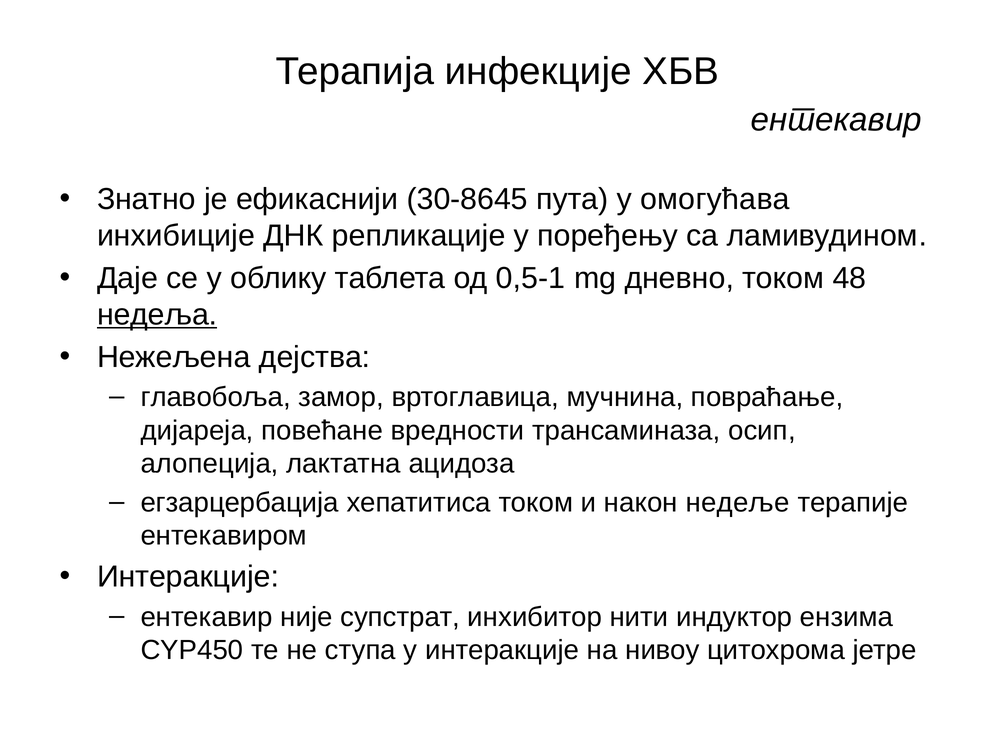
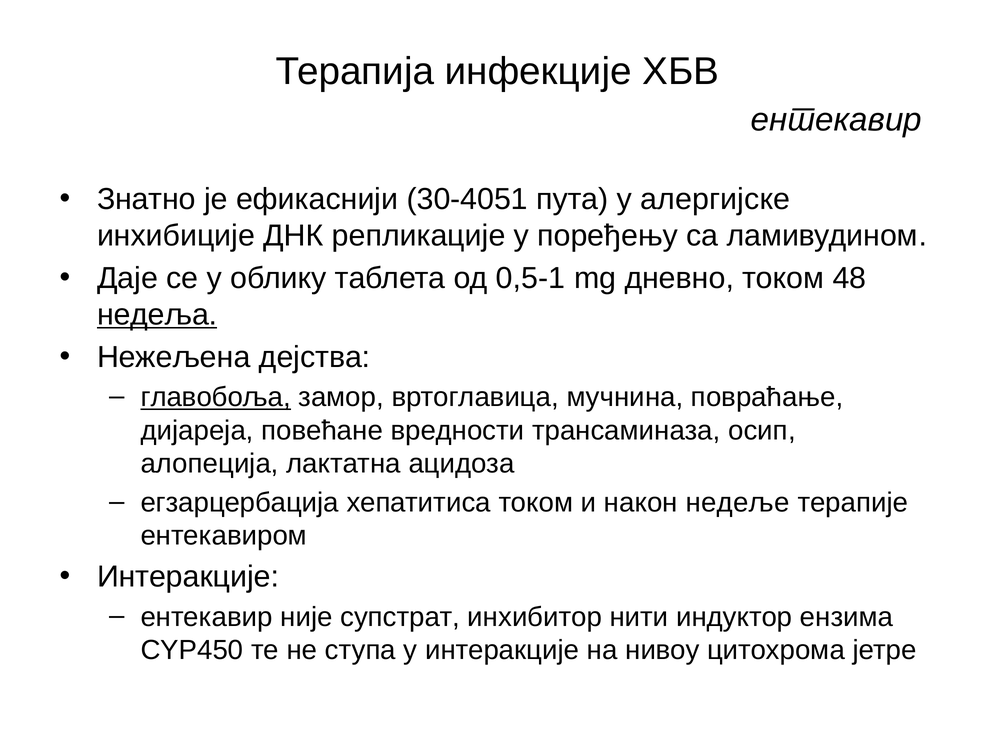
30-8645: 30-8645 -> 30-4051 (467, 199)
омогућава: омогућава -> алергијске (715, 199)
главобоља underline: none -> present (216, 397)
